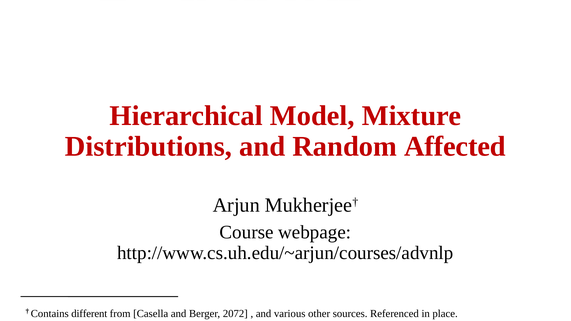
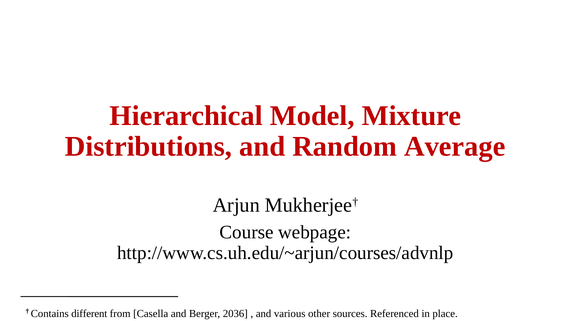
Affected: Affected -> Average (455, 147)
2072: 2072 -> 2036 (235, 314)
